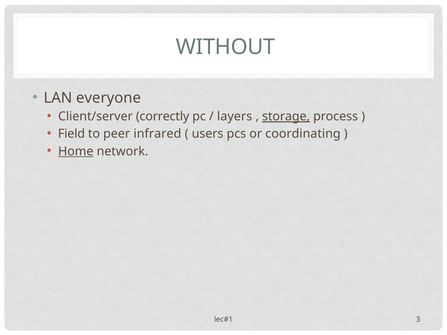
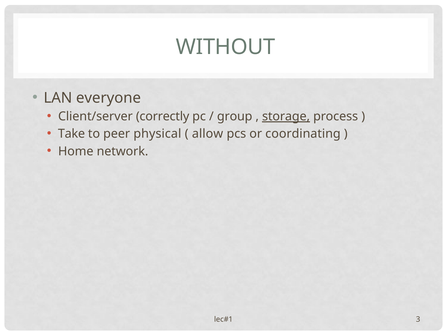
layers: layers -> group (235, 117)
Field: Field -> Take (72, 134)
infrared: infrared -> physical (157, 134)
users: users -> allow (208, 134)
Home underline: present -> none (76, 151)
